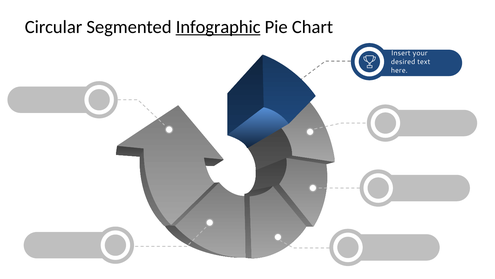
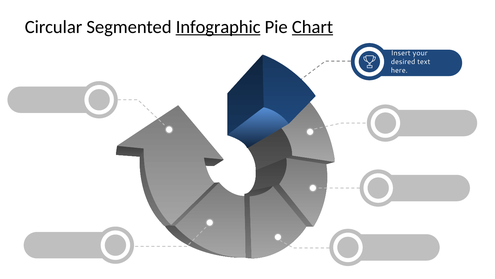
Chart underline: none -> present (312, 27)
